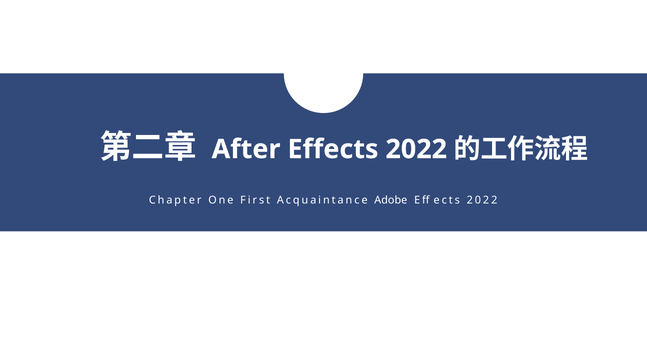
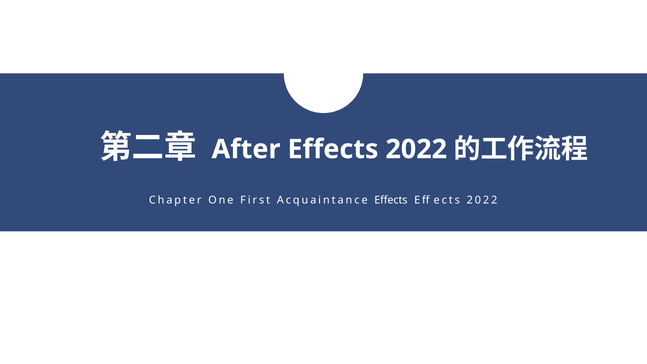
Acquaintance Adobe: Adobe -> Effects (391, 200)
